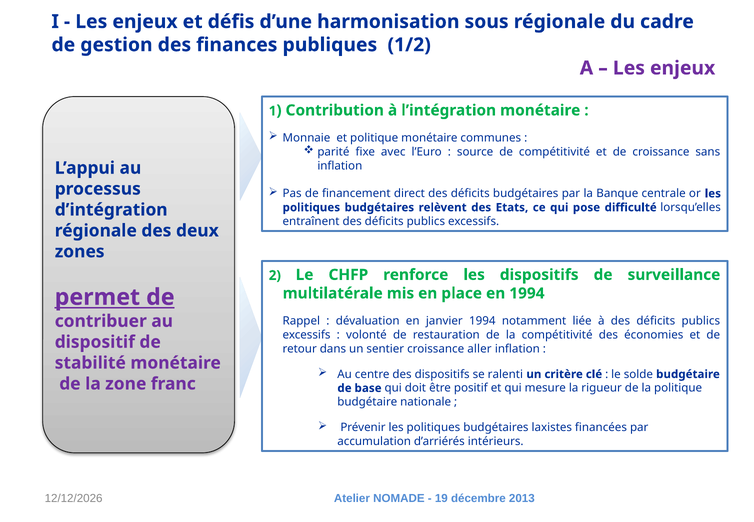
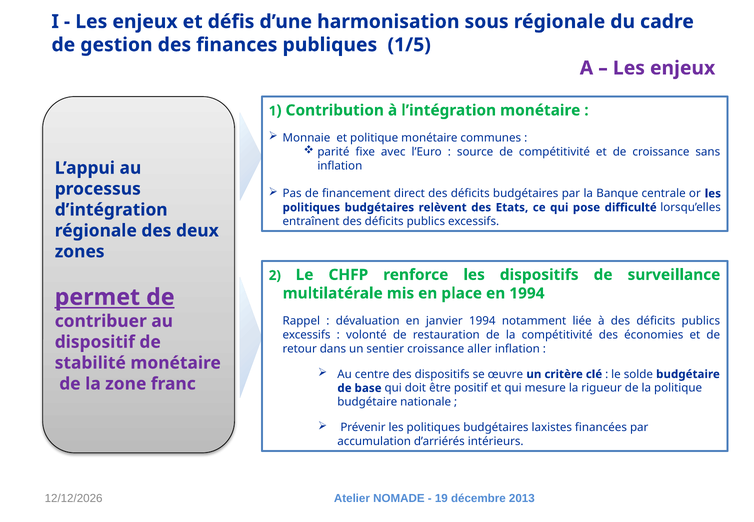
1/2: 1/2 -> 1/5 (409, 45)
ralenti: ralenti -> œuvre (505, 374)
